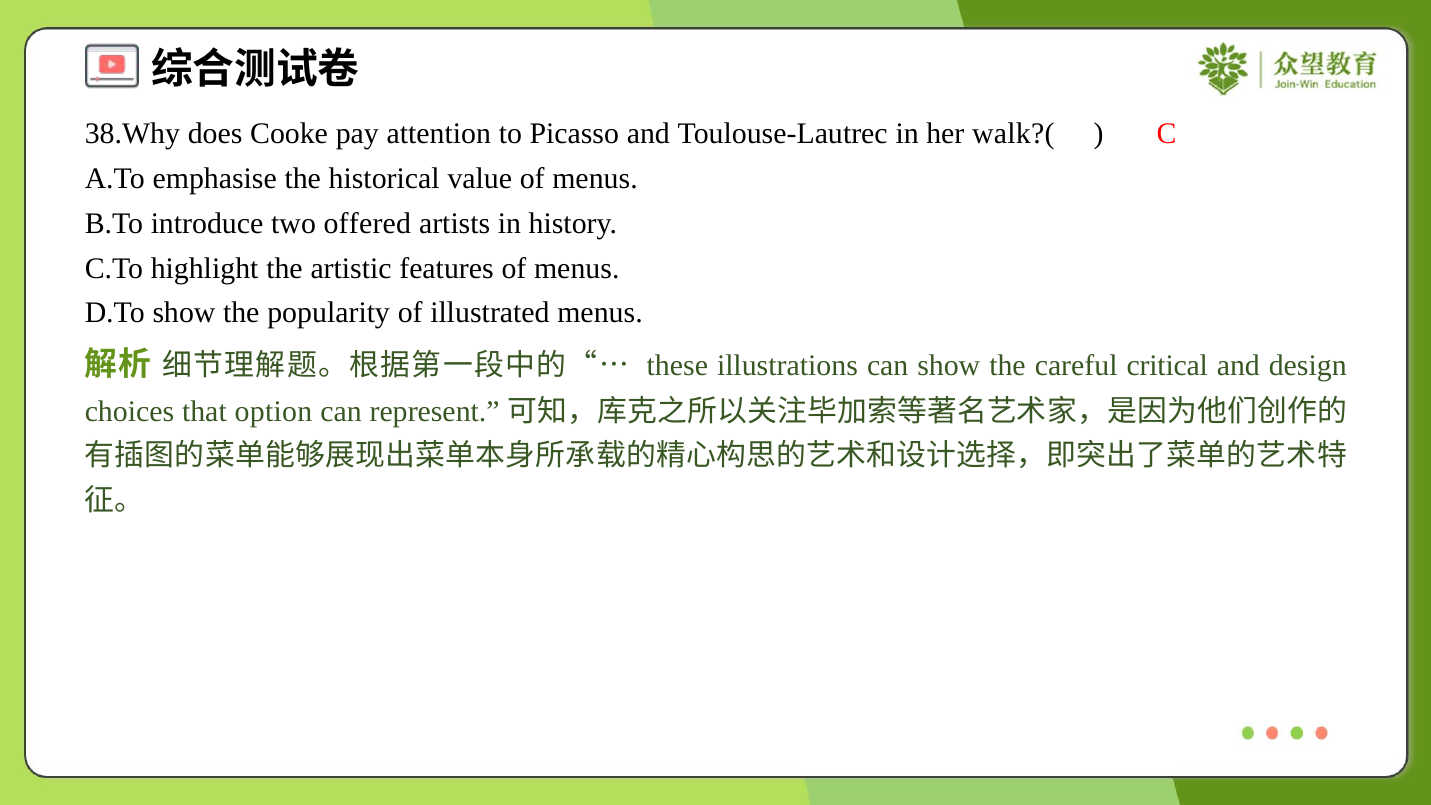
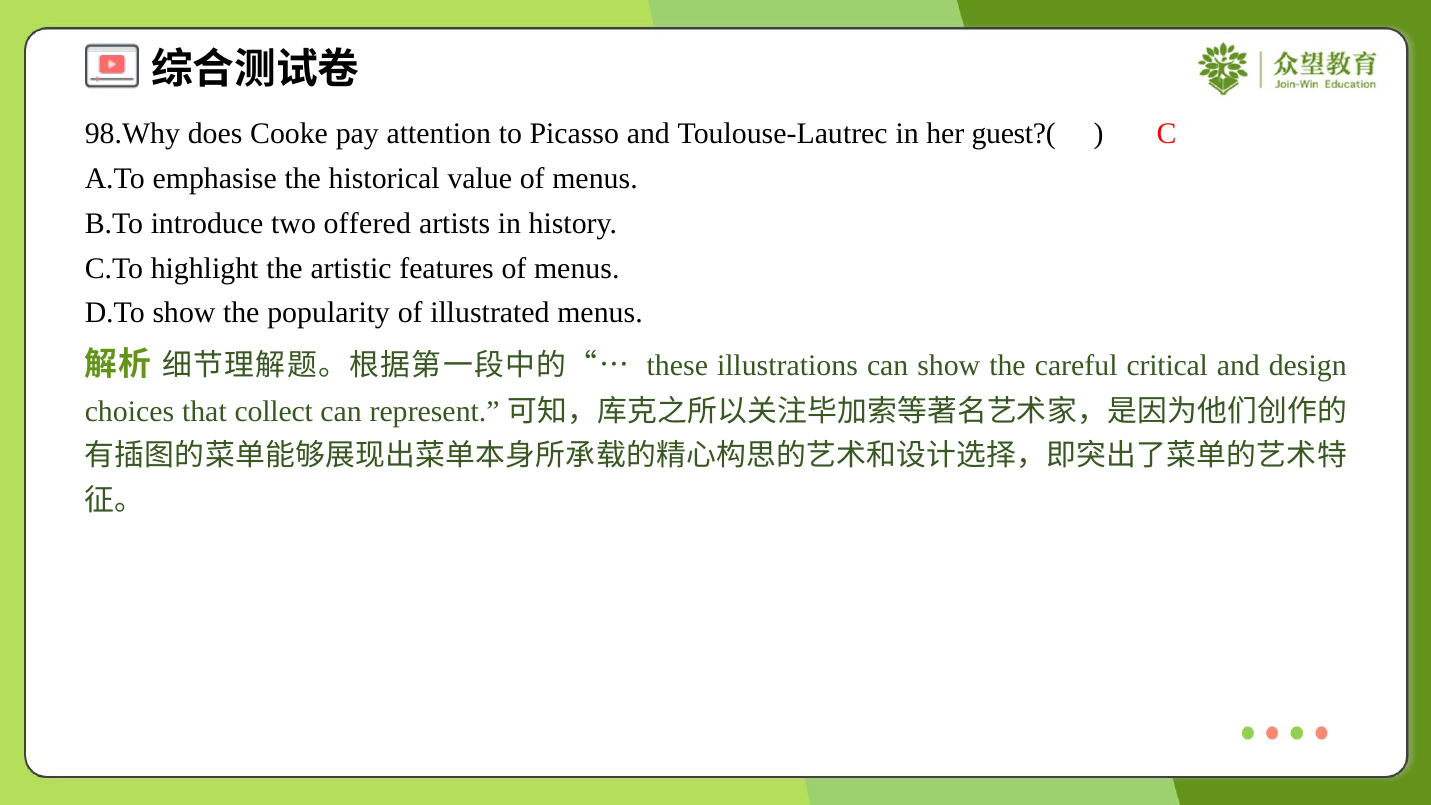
38.Why: 38.Why -> 98.Why (132, 134)
walk?(: walk?( -> guest?( (1014, 134)
option: option -> collect (274, 411)
